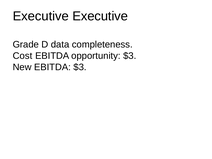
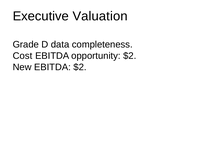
Executive Executive: Executive -> Valuation (100, 16)
opportunity $3: $3 -> $2 (130, 56)
EBITDA $3: $3 -> $2 (80, 67)
